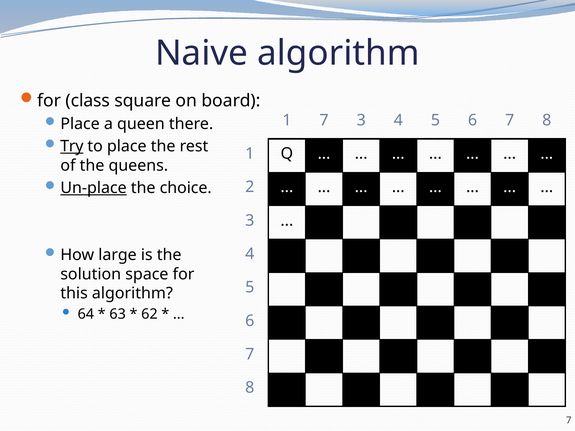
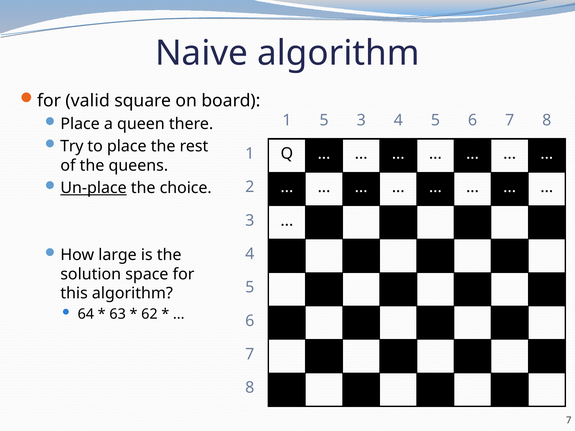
class: class -> valid (88, 101)
1 7: 7 -> 5 (324, 120)
Try underline: present -> none (72, 146)
